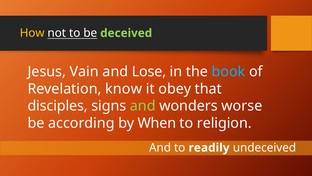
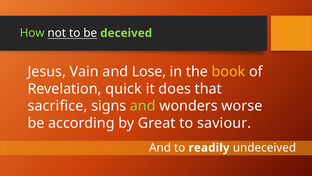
How colour: yellow -> light green (32, 33)
book colour: light blue -> yellow (229, 71)
know: know -> quick (124, 89)
obey: obey -> does (175, 89)
disciples: disciples -> sacrifice (57, 106)
When: When -> Great (157, 123)
religion: religion -> saviour (224, 123)
